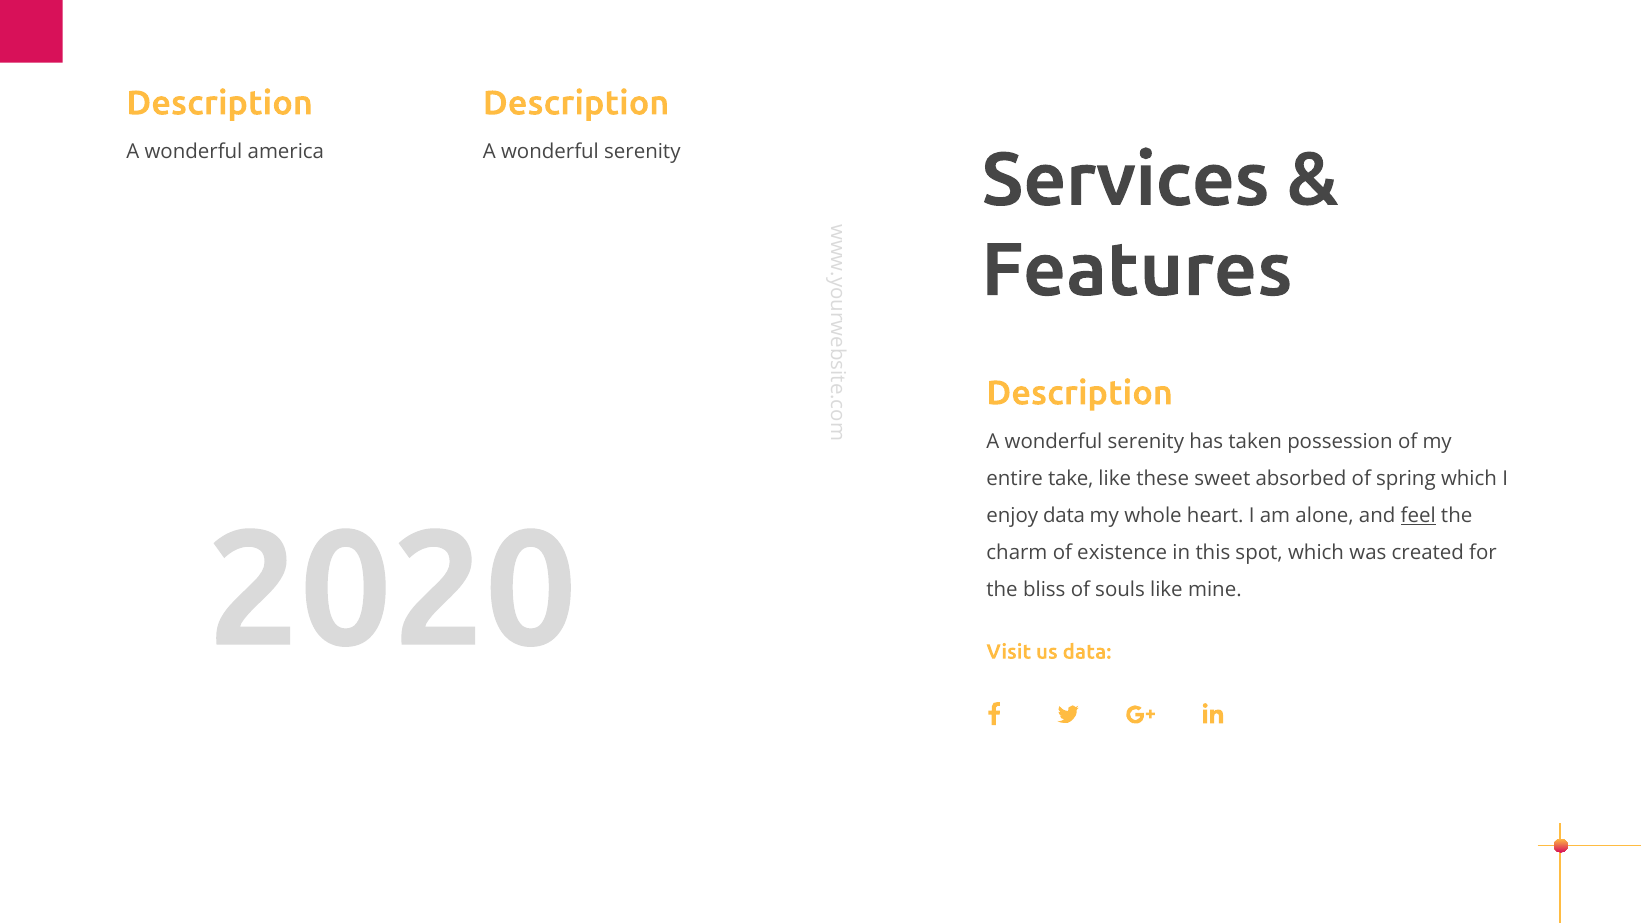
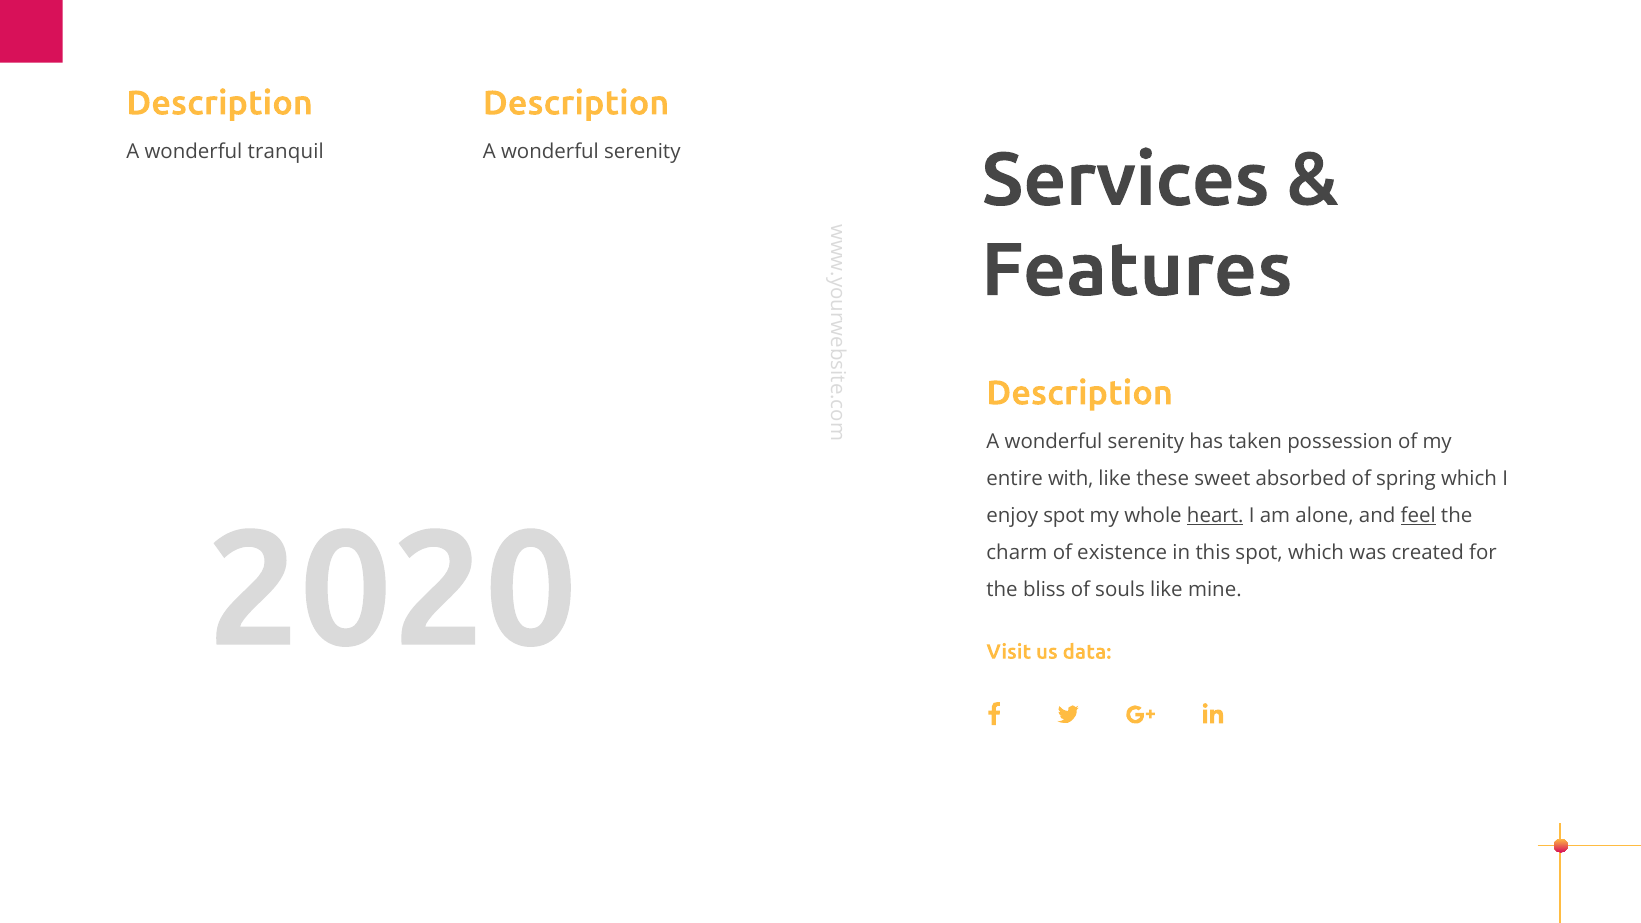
america: america -> tranquil (286, 152)
take: take -> with (1071, 479)
enjoy data: data -> spot (1064, 516)
heart underline: none -> present (1215, 516)
